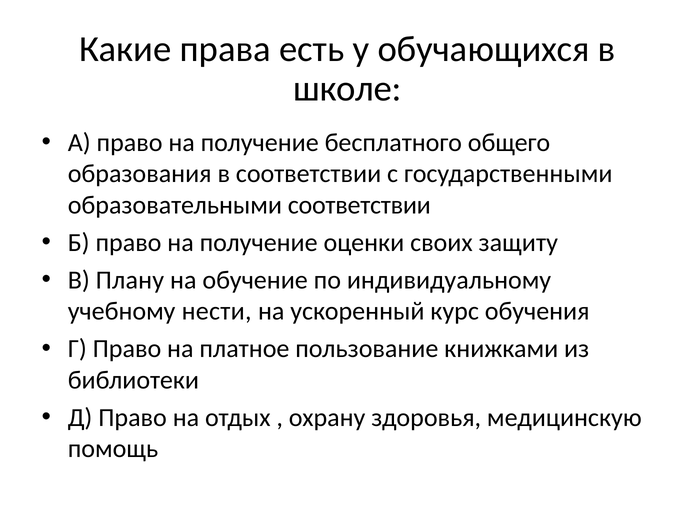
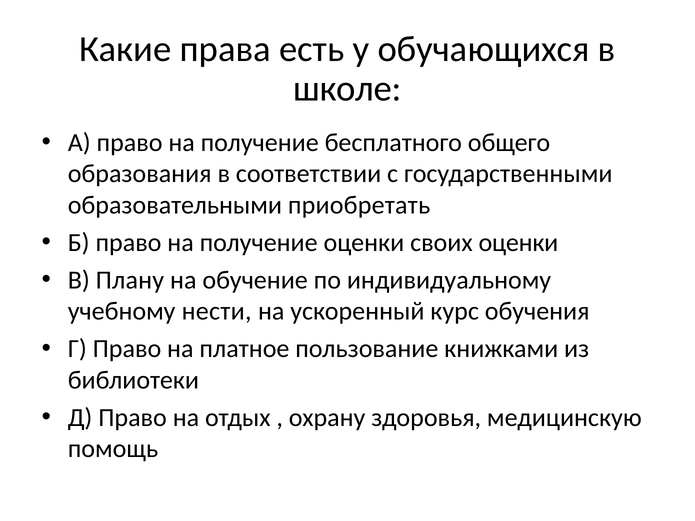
образовательными соответствии: соответствии -> приобретать (359, 205)
своих защиту: защиту -> оценки (518, 243)
